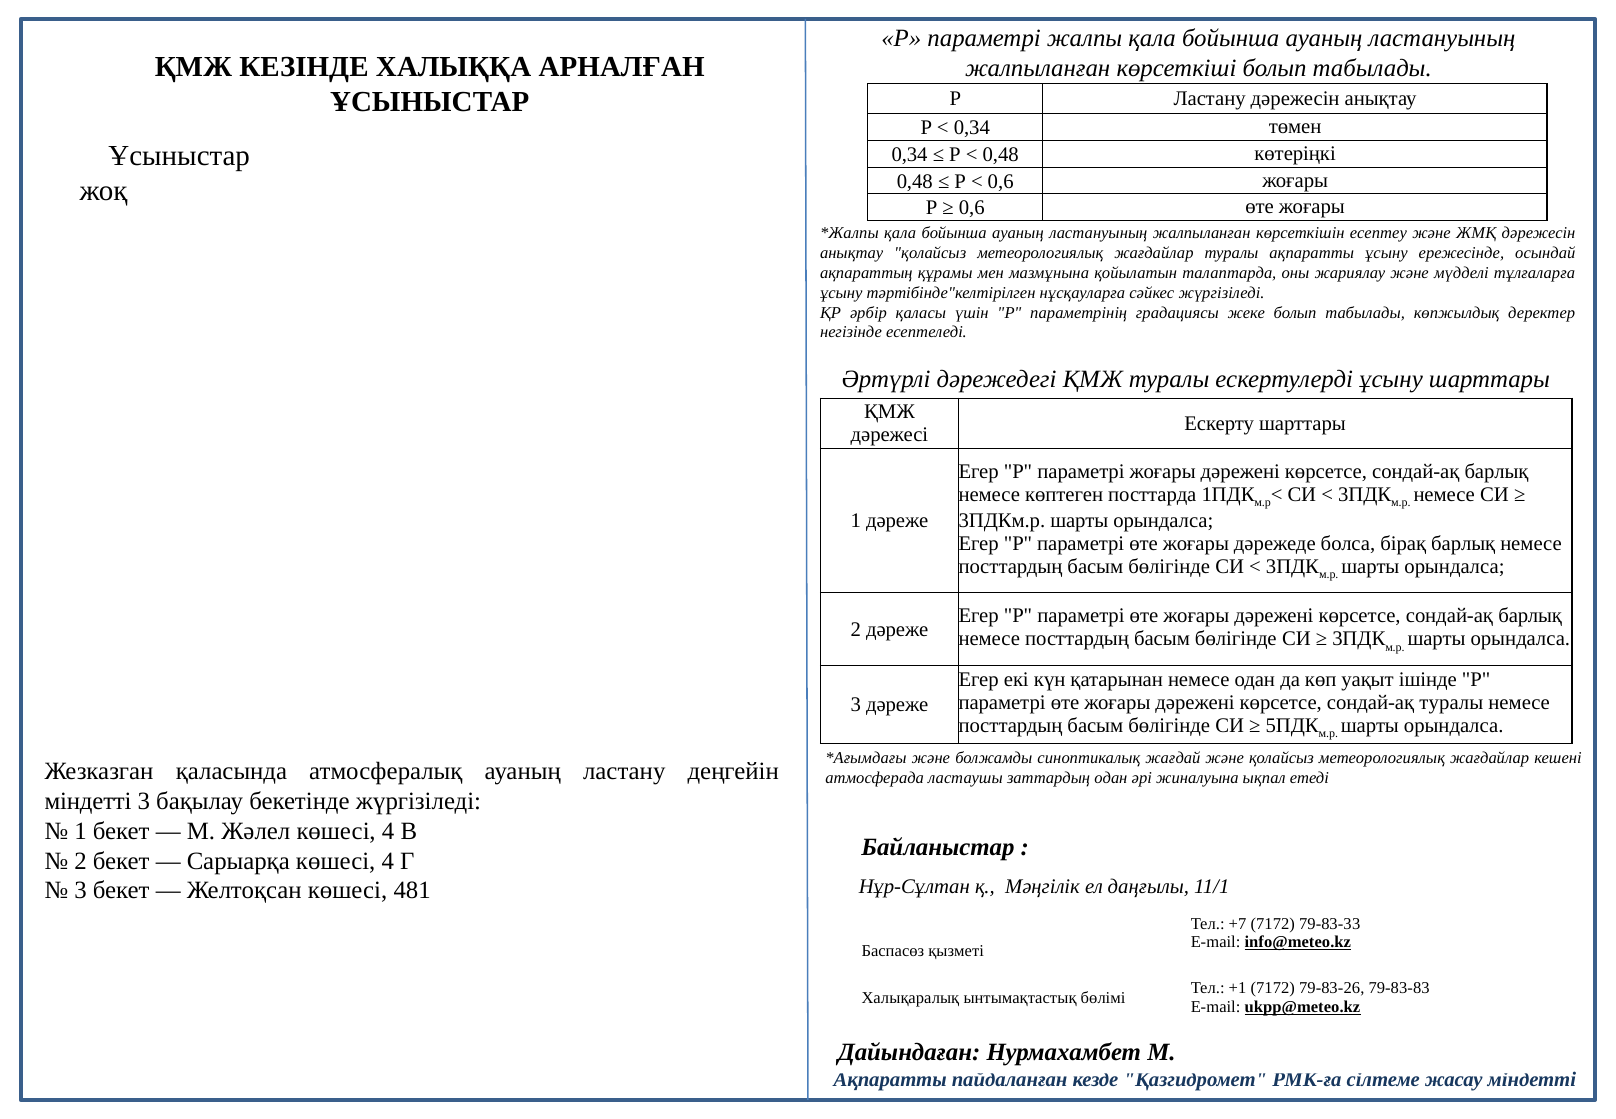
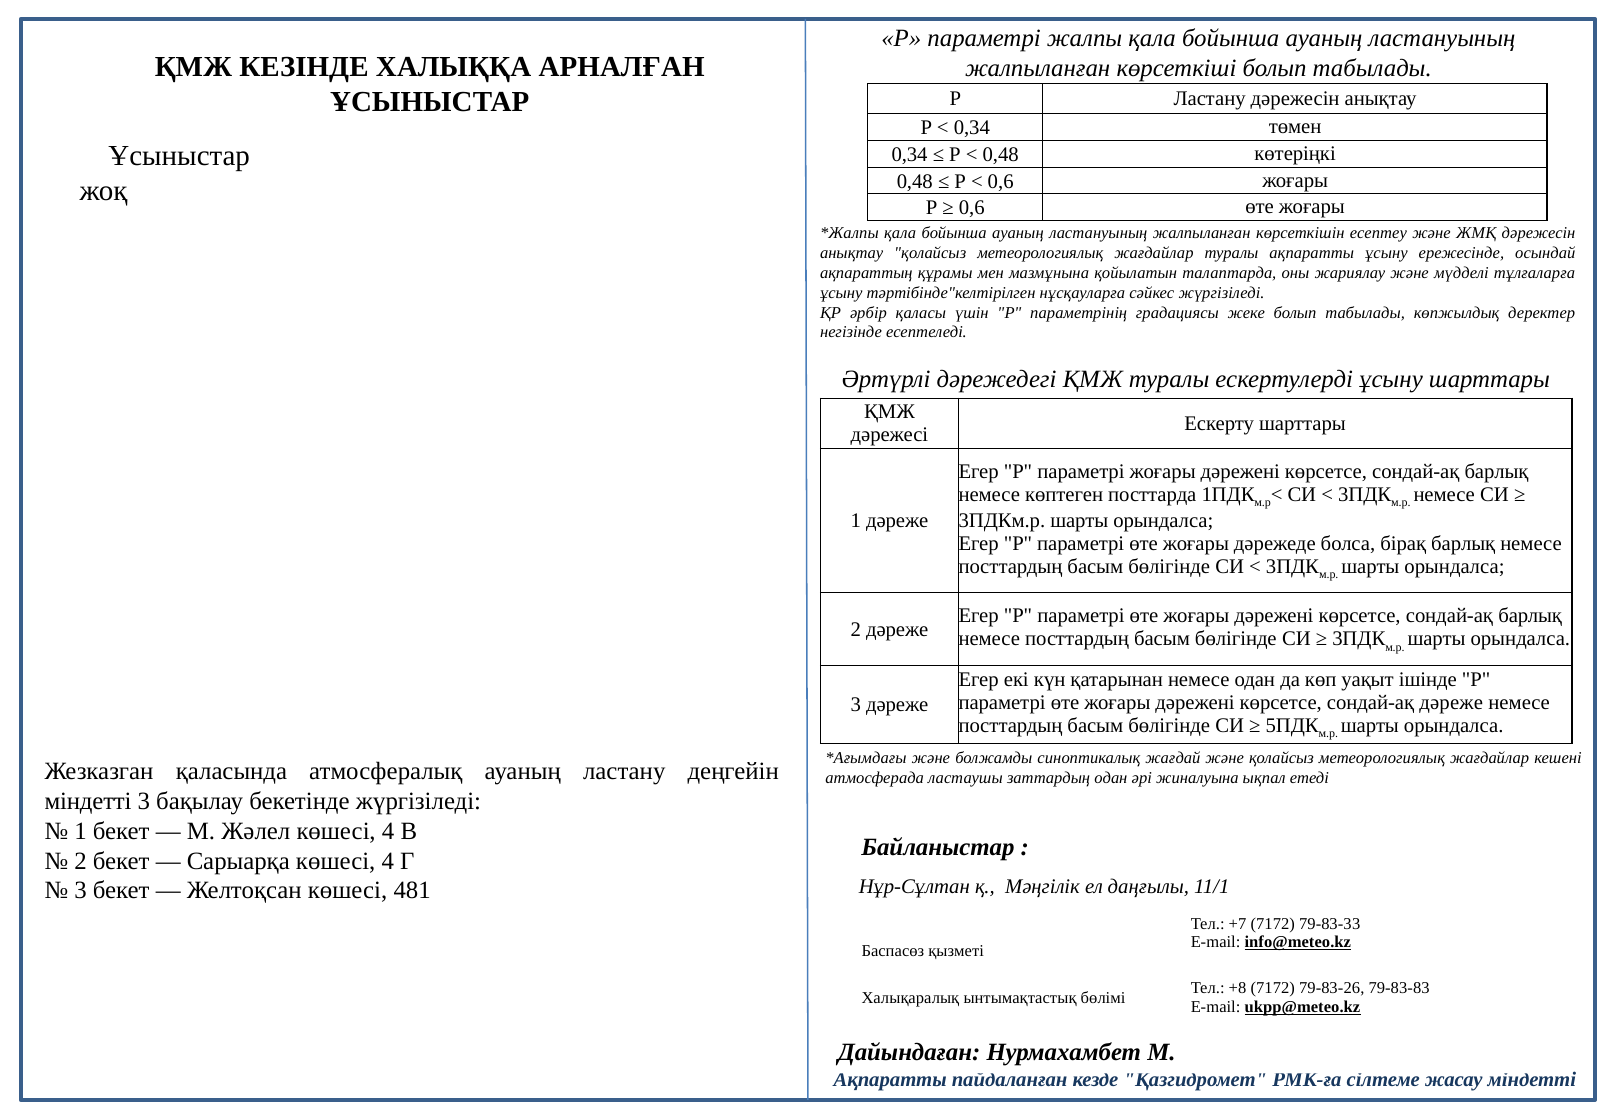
сондай-ақ туралы: туралы -> дәреже (1451, 703)
+1: +1 -> +8 (1238, 988)
